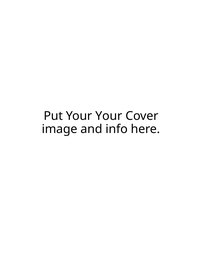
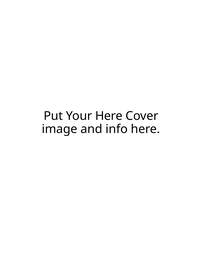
Your Your: Your -> Here (109, 116)
